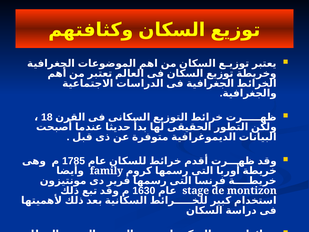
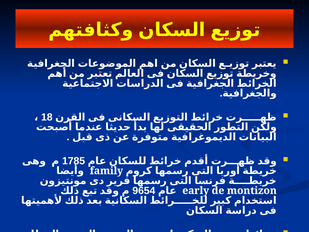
1630: 1630 -> 9654 (144, 190)
stage: stage -> early (196, 190)
